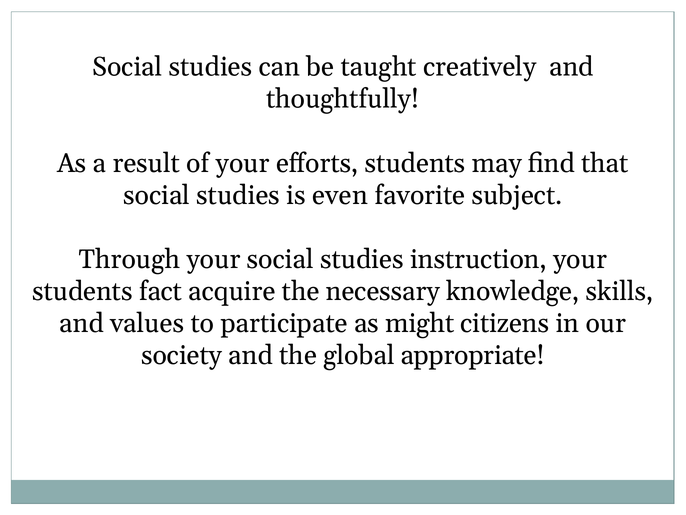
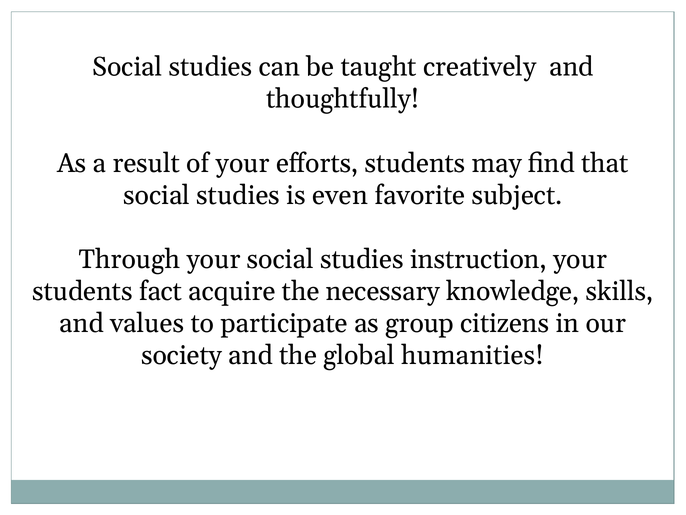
might: might -> group (420, 323)
appropriate: appropriate -> humanities (473, 355)
